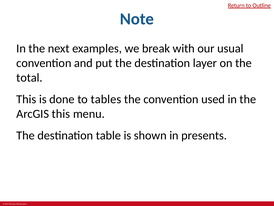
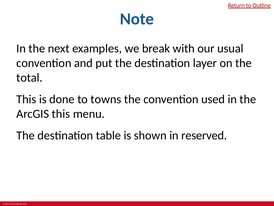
tables: tables -> towns (106, 99)
presents: presents -> reserved (204, 135)
